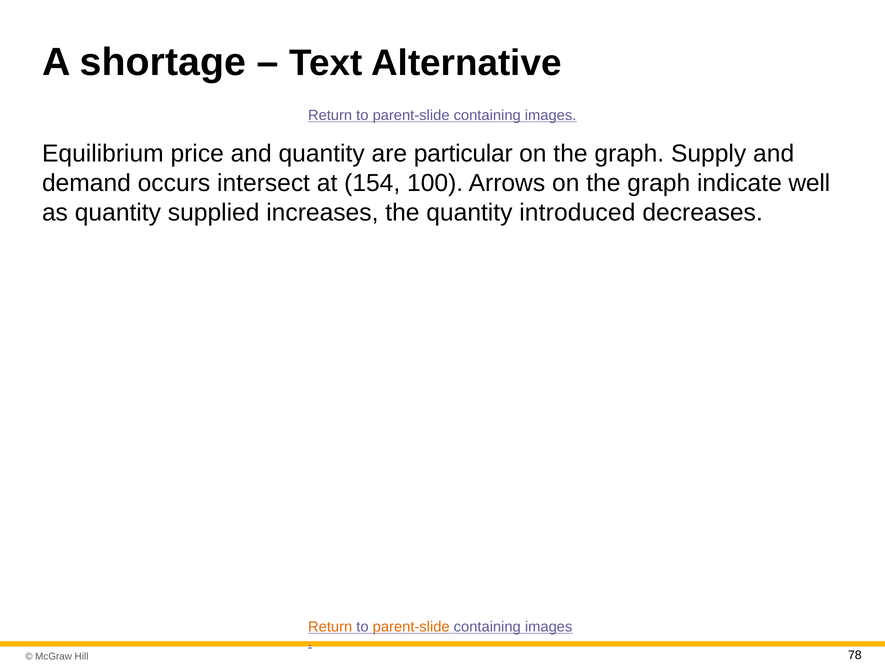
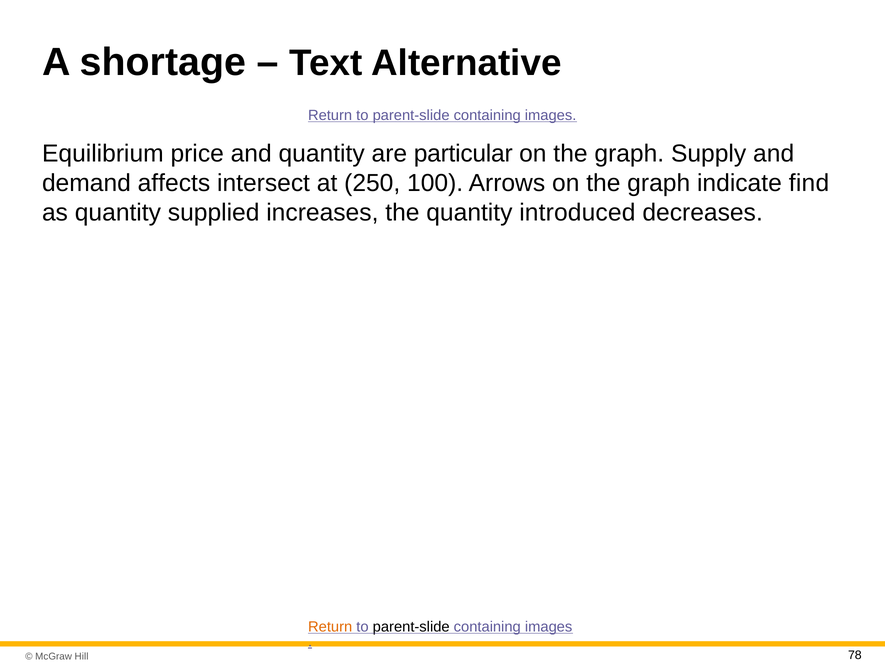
occurs: occurs -> affects (174, 183)
154: 154 -> 250 (372, 183)
well: well -> find (809, 183)
parent-slide colour: orange -> black (411, 627)
